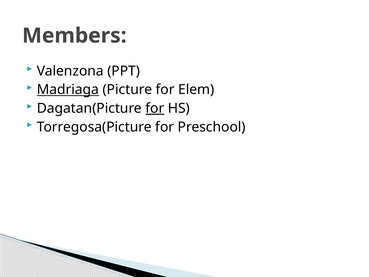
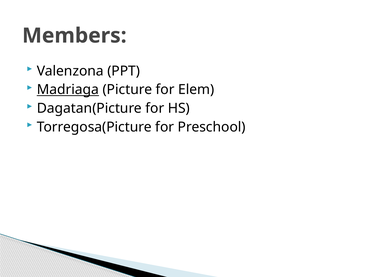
for underline: present -> none (155, 108)
